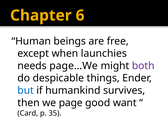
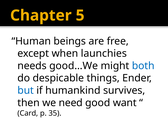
6: 6 -> 5 (80, 15)
page…We: page…We -> good…We (74, 66)
both colour: purple -> blue (143, 66)
page: page -> need (71, 103)
